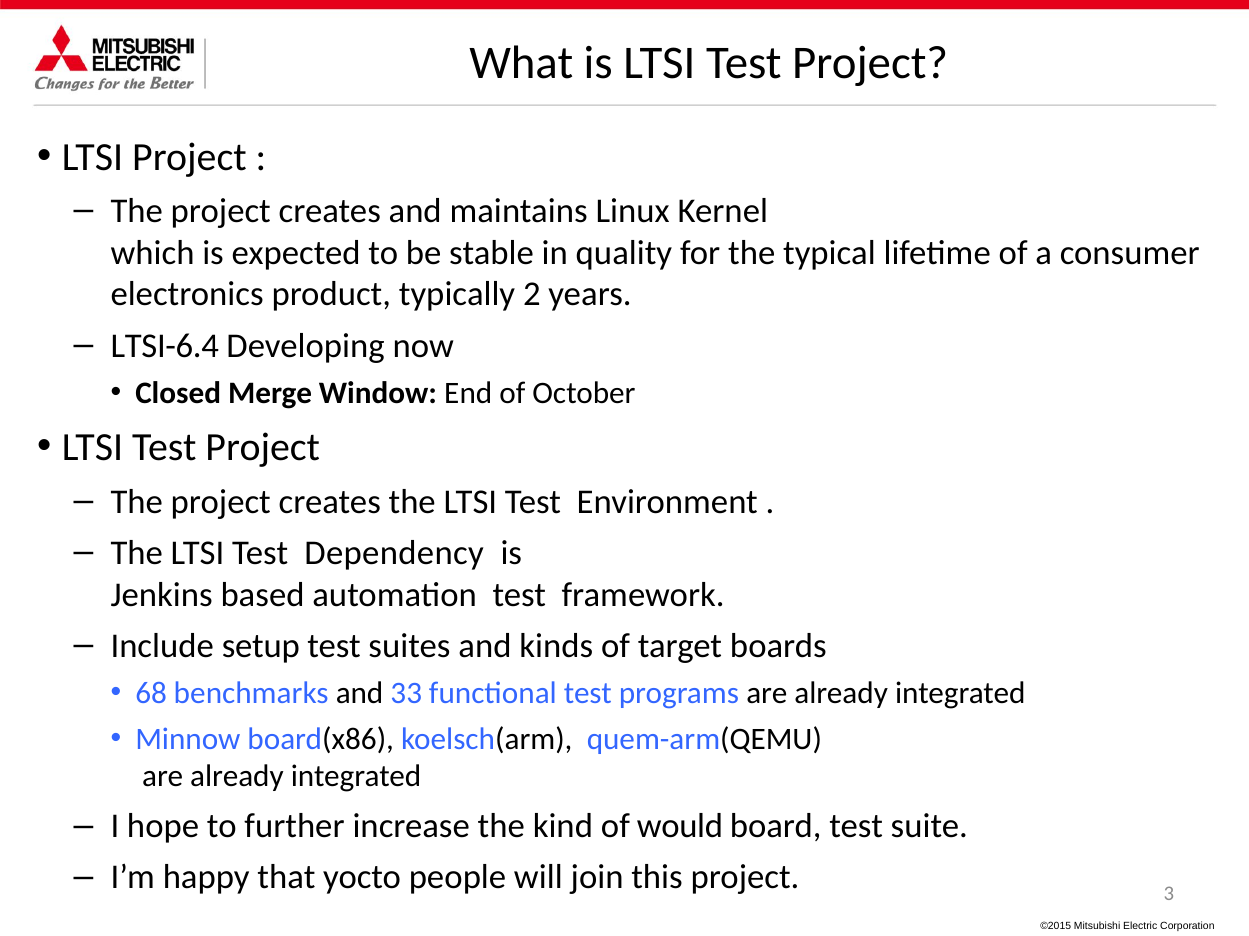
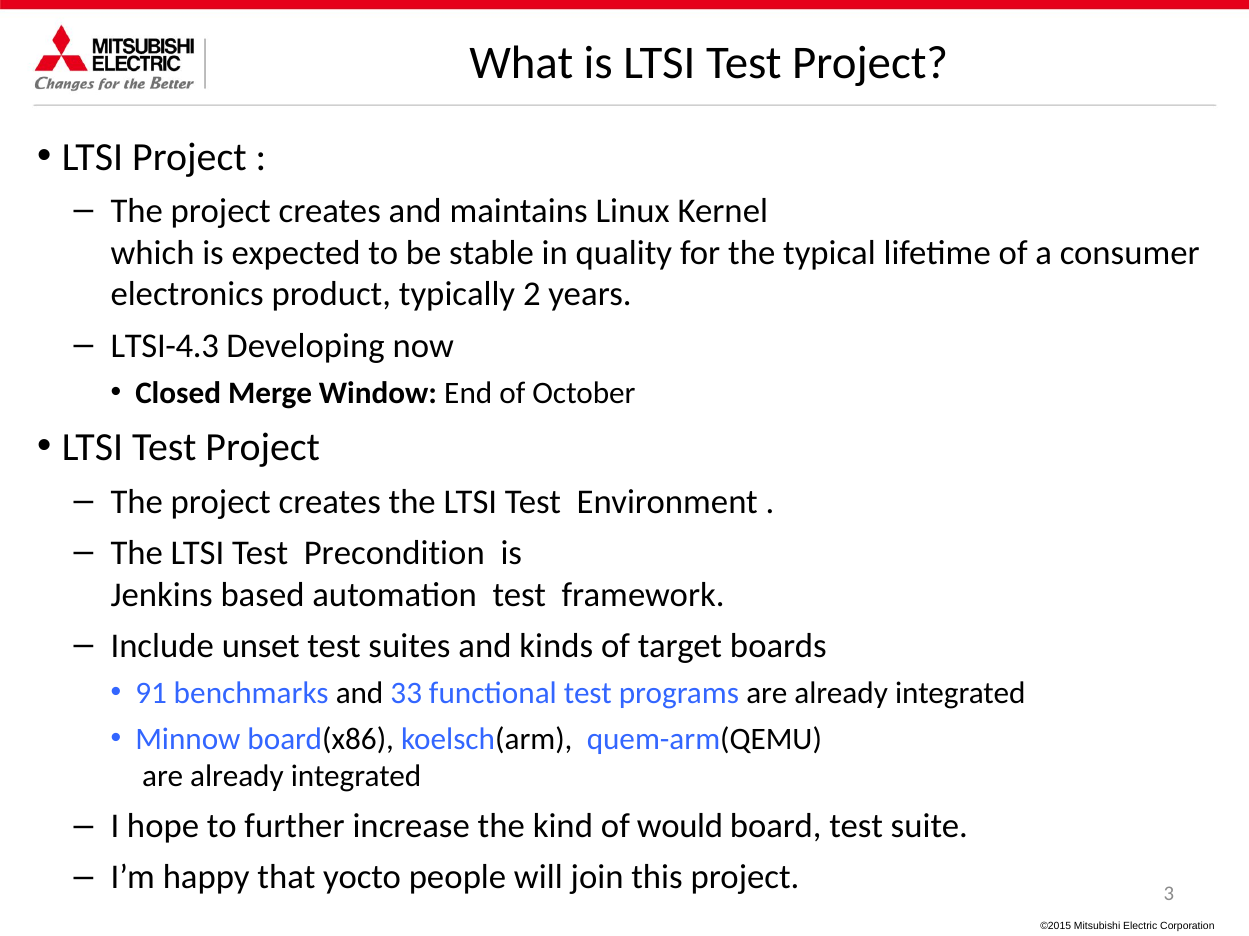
LTSI-6.4: LTSI-6.4 -> LTSI-4.3 (165, 346)
Dependency: Dependency -> Precondition (394, 553)
setup: setup -> unset (261, 646)
68: 68 -> 91 (151, 694)
